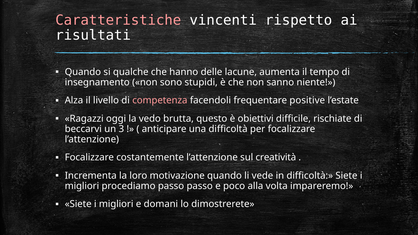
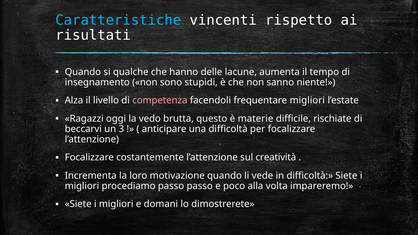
Caratteristiche colour: pink -> light blue (118, 20)
frequentare positive: positive -> migliori (307, 101)
obiettivi: obiettivi -> materie (256, 119)
